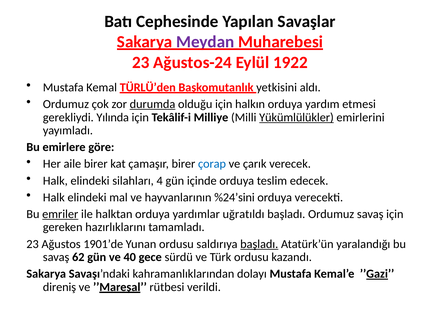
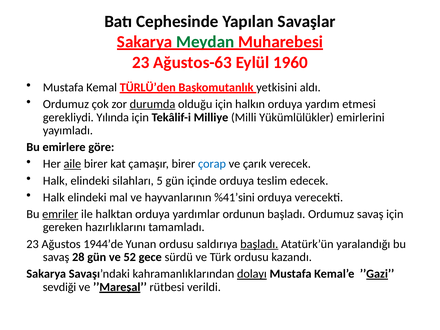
Meydan colour: purple -> green (205, 42)
Ağustos-24: Ağustos-24 -> Ağustos-63 (193, 62)
1922: 1922 -> 1960 (290, 62)
Yükümlülükler underline: present -> none (296, 117)
aile underline: none -> present (72, 164)
4: 4 -> 5 (160, 181)
%24’sini: %24’sini -> %41’sini (234, 197)
uğratıldı: uğratıldı -> ordunun (244, 214)
1901’de: 1901’de -> 1944’de (103, 244)
62: 62 -> 28 (78, 257)
40: 40 -> 52 (130, 257)
dolayı underline: none -> present (252, 274)
direniş: direniş -> sevdiği (60, 287)
